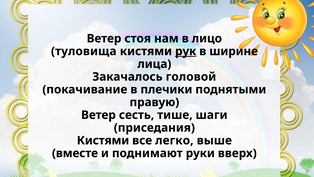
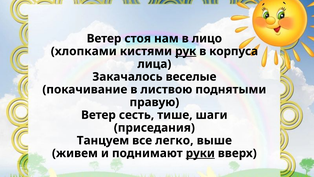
туловища: туловища -> хлопками (84, 51)
ширине: ширине -> корпуса (234, 51)
головой: головой -> веселые (191, 77)
плечики: плечики -> листвою (166, 89)
Кистями: Кистями -> Танцуем (103, 140)
вместе: вместе -> живем (75, 153)
руки underline: none -> present (200, 153)
